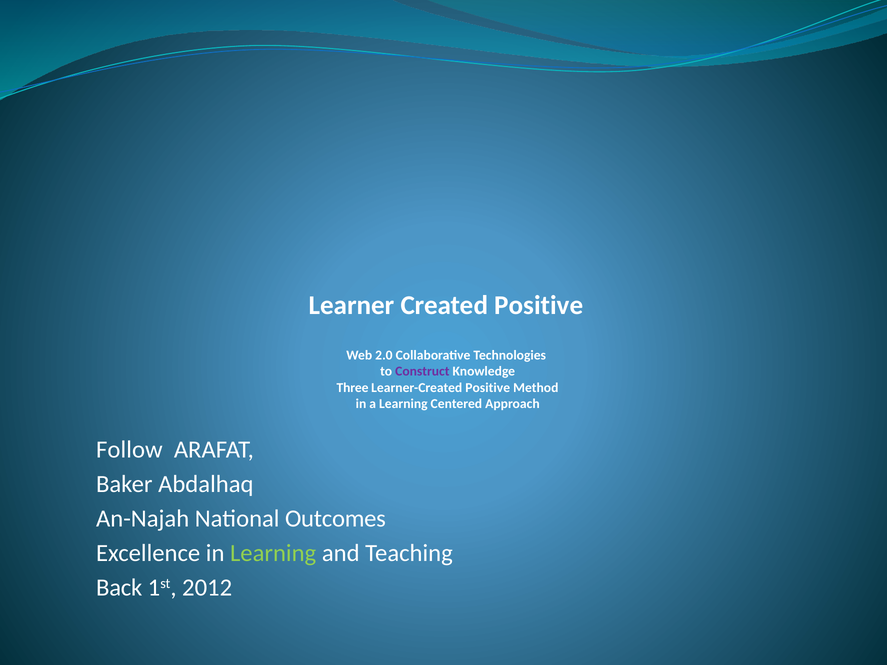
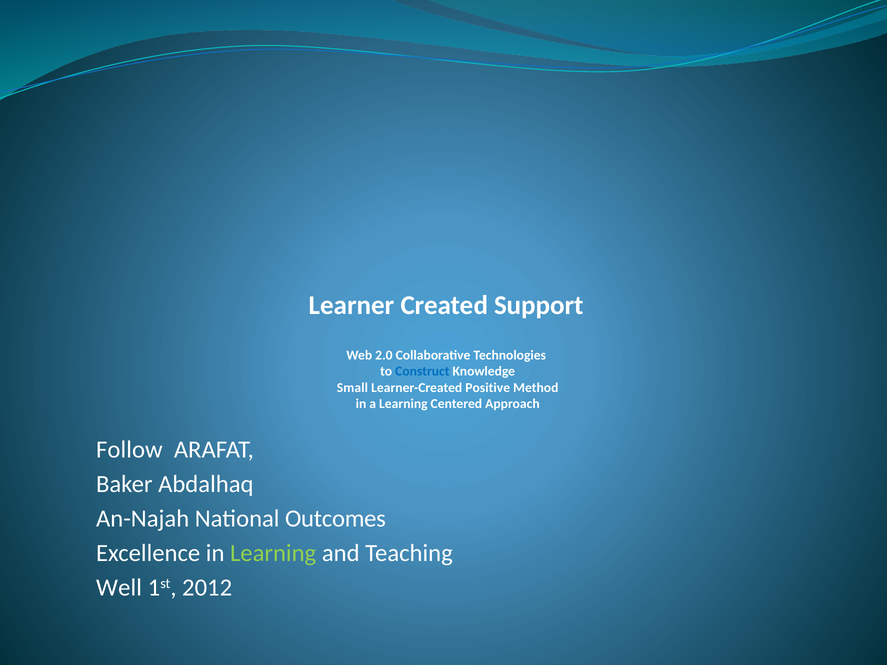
Created Positive: Positive -> Support (539, 305)
Construct colour: purple -> blue (422, 372)
Three: Three -> Small (352, 388)
Back: Back -> Well (119, 588)
